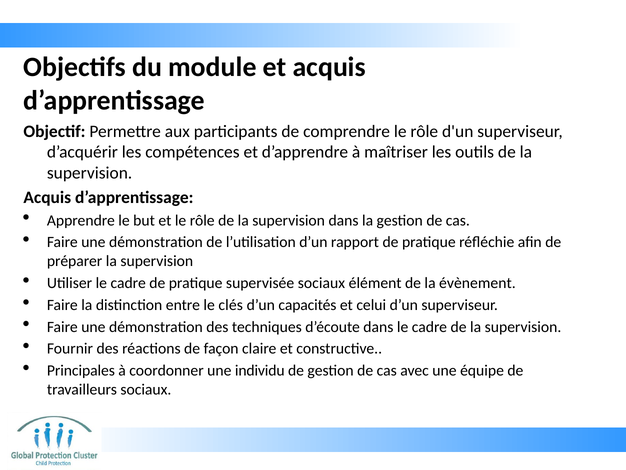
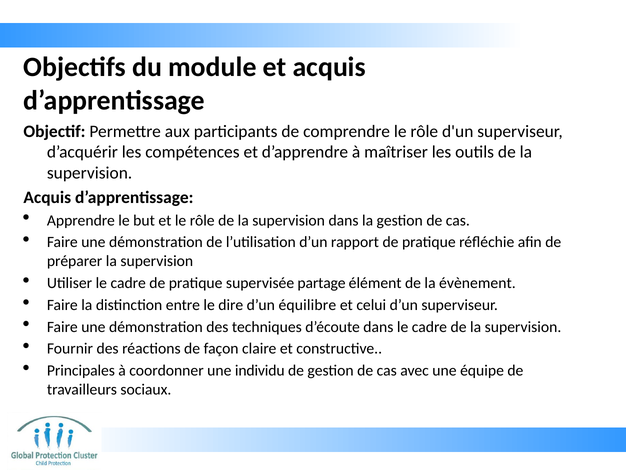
supervisée sociaux: sociaux -> partage (322, 283)
clés: clés -> dire (231, 305)
capacités: capacités -> équilibre (307, 305)
